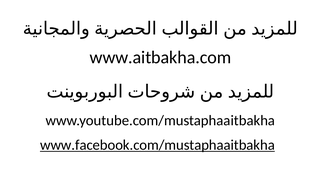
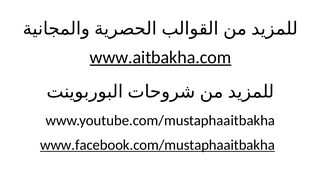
www.aitbakha.com underline: none -> present (160, 57)
